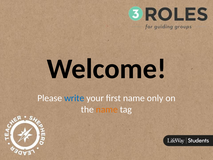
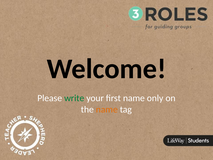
write colour: blue -> green (74, 98)
